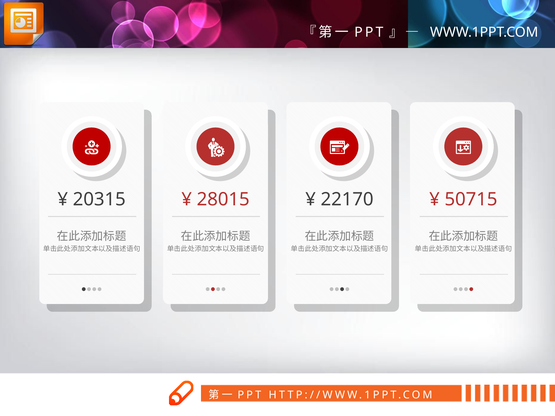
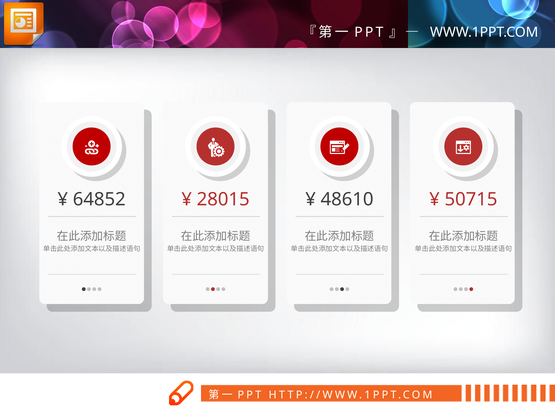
20315: 20315 -> 64852 (99, 199)
22170: 22170 -> 48610 (347, 199)
